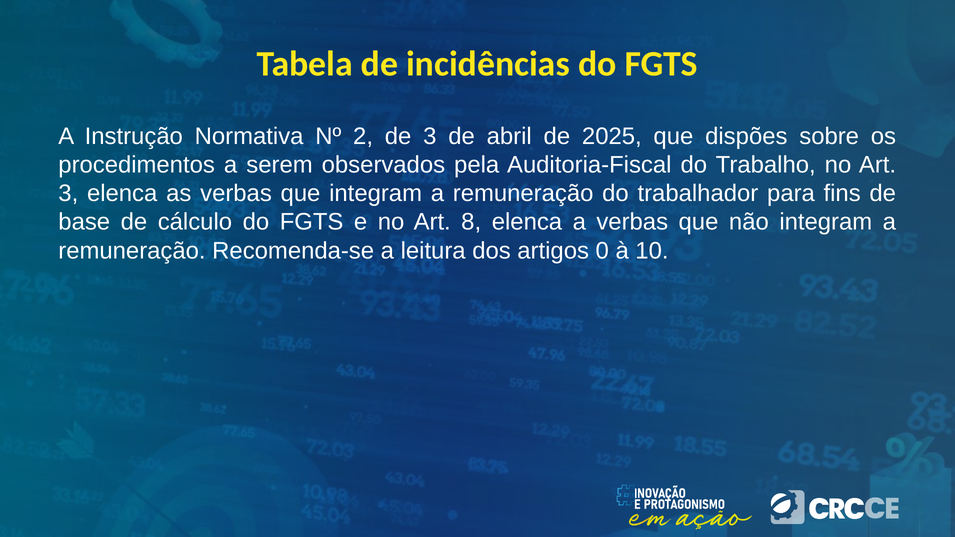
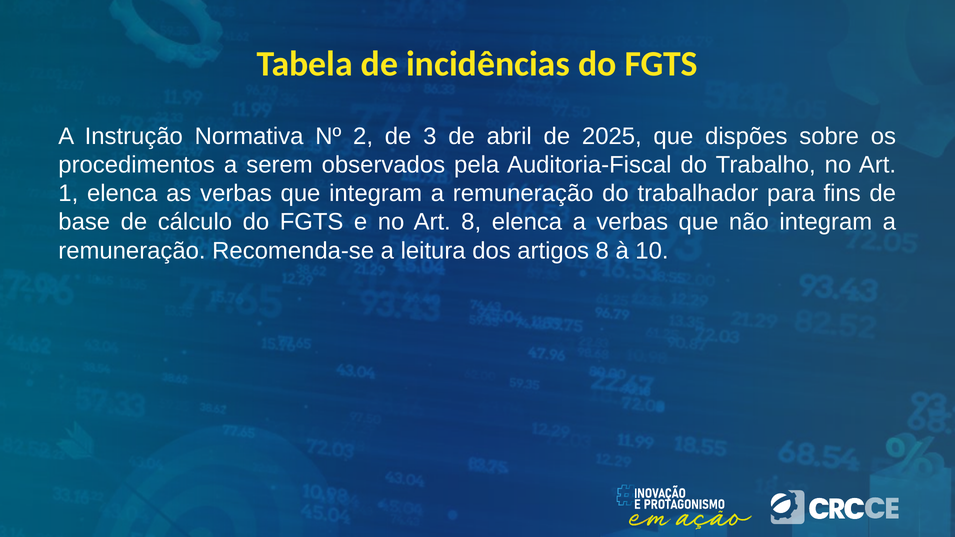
3: 3 -> 1 (68, 194)
artigos 0: 0 -> 8 (602, 251)
